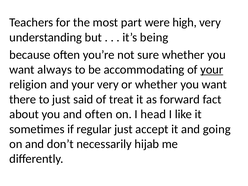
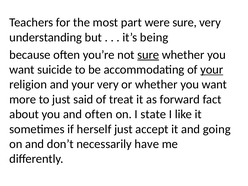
were high: high -> sure (185, 22)
sure underline: none -> present (148, 55)
always: always -> suicide (55, 70)
there: there -> more (23, 99)
head: head -> state (153, 114)
regular: regular -> herself (94, 129)
hijab: hijab -> have (147, 144)
